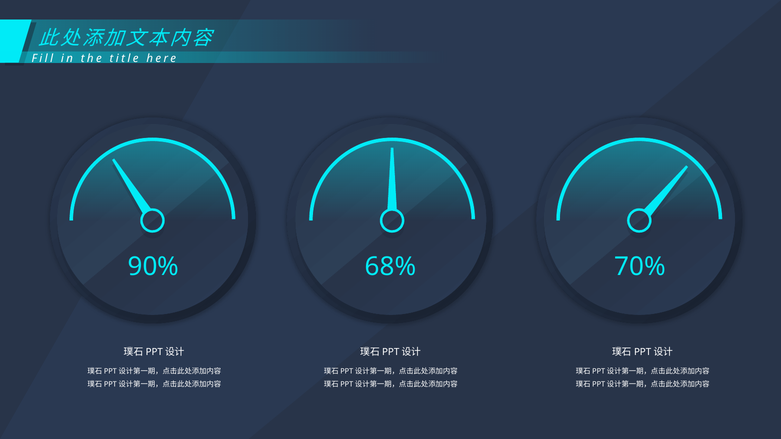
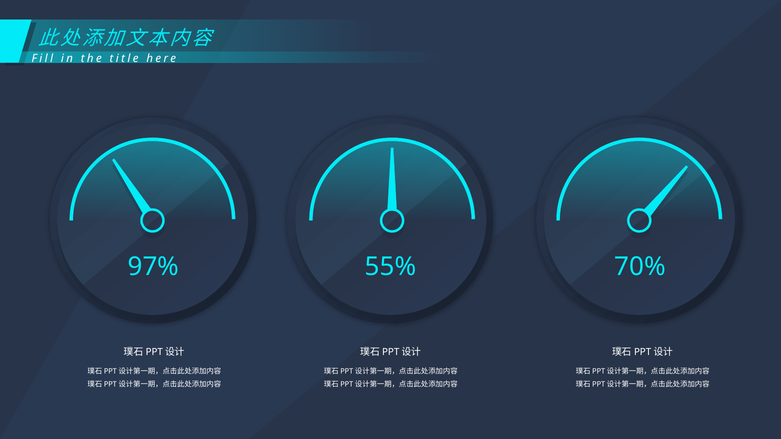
90%: 90% -> 97% (153, 267)
68%: 68% -> 55% (390, 267)
